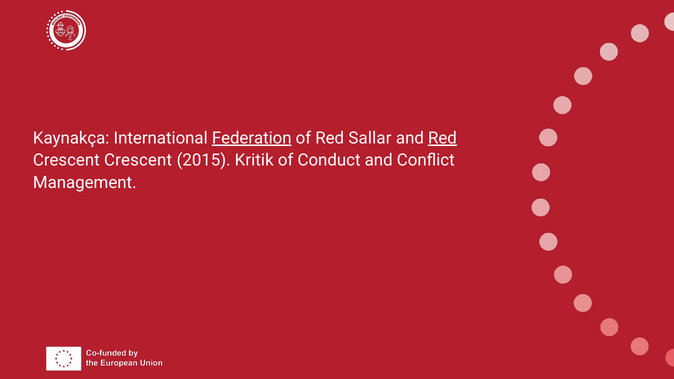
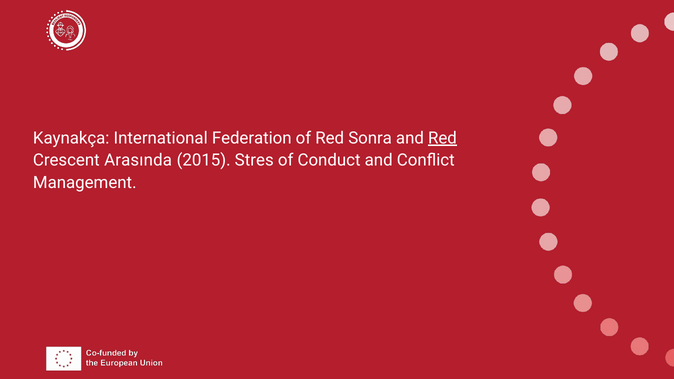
Federation underline: present -> none (252, 138)
Sallar: Sallar -> Sonra (370, 138)
Crescent Crescent: Crescent -> Arasında (138, 160)
Kritik: Kritik -> Stres (254, 160)
